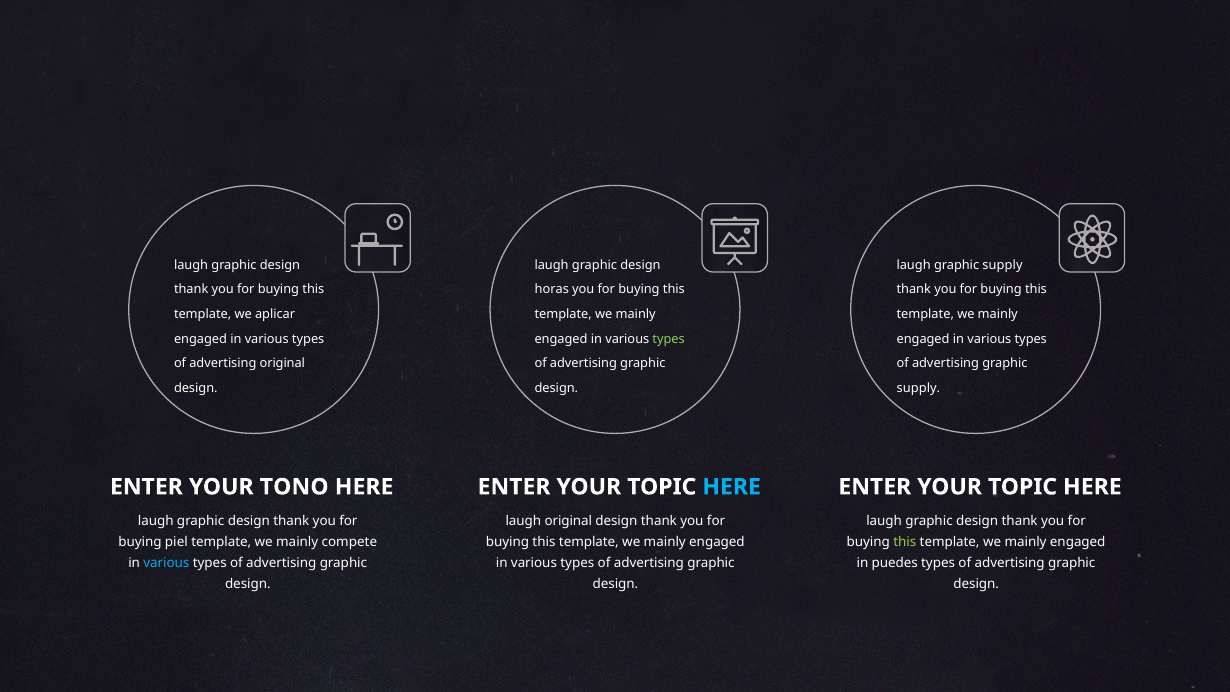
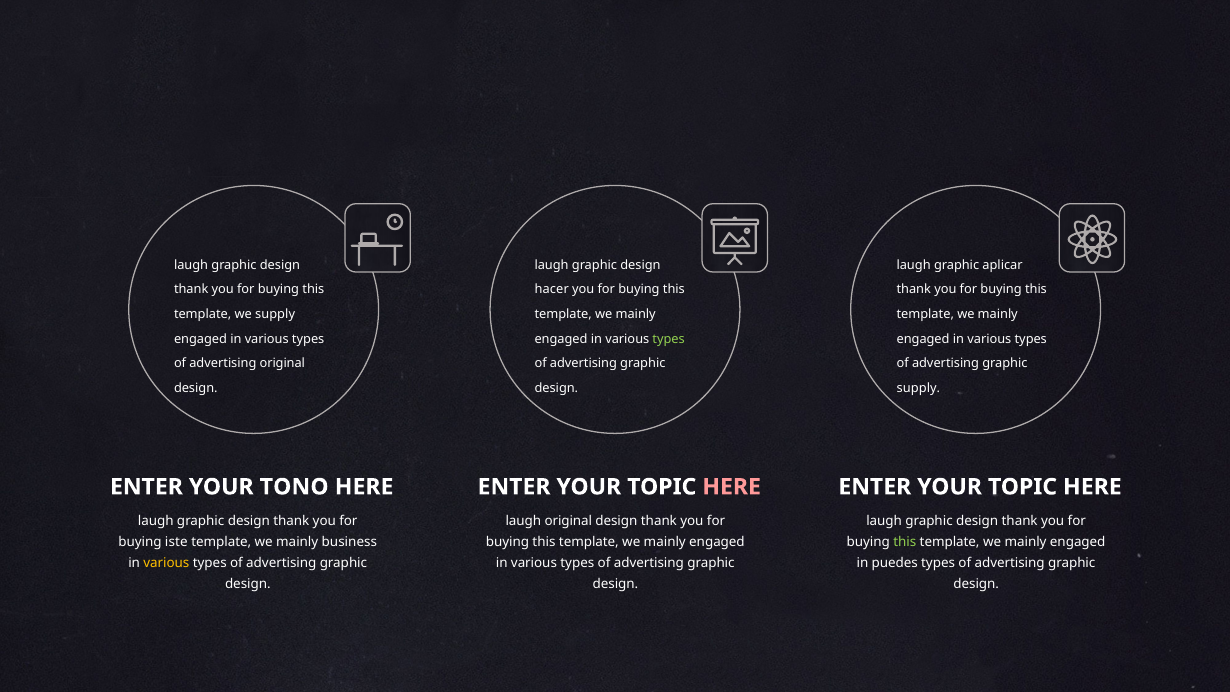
laugh graphic supply: supply -> aplicar (1003, 265)
horas: horas -> hacer (552, 290)
we aplicar: aplicar -> supply (275, 314)
HERE colour: light blue -> pink (732, 487)
piel: piel -> iste (176, 542)
compete: compete -> business (349, 542)
various colour: light blue -> yellow (166, 563)
